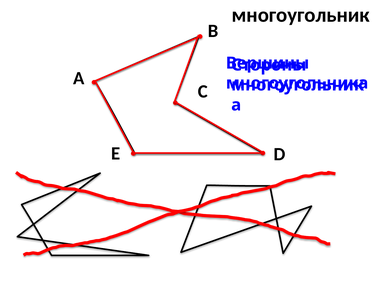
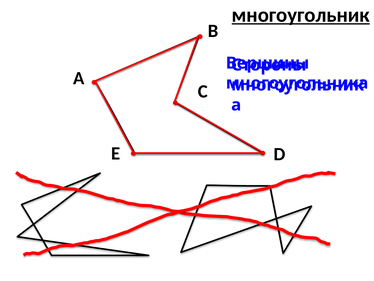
многоугольник underline: none -> present (301, 15)
